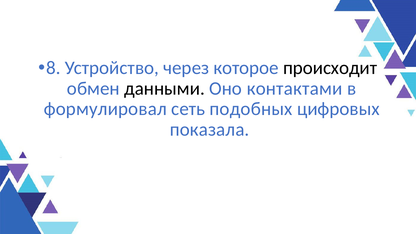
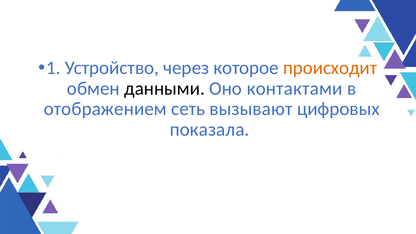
8: 8 -> 1 (53, 68)
происходит colour: black -> orange (330, 68)
формулировал: формулировал -> отображением (105, 109)
подобных: подобных -> вызывают (251, 109)
